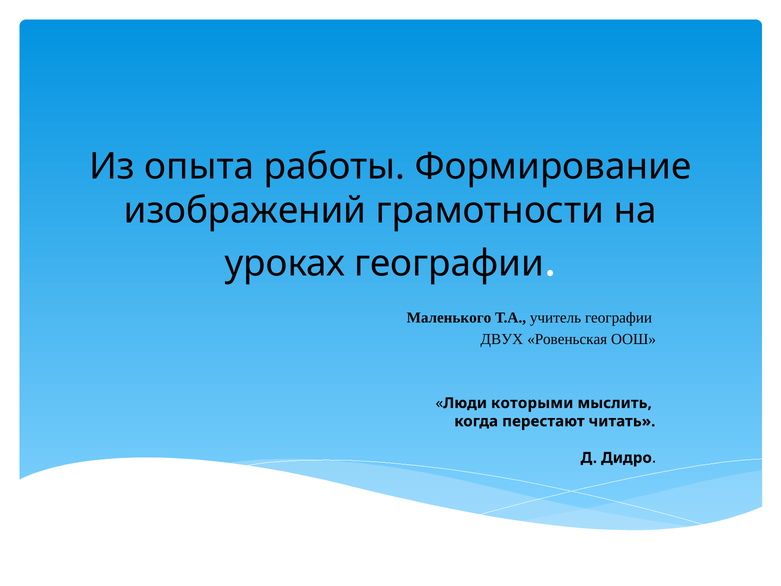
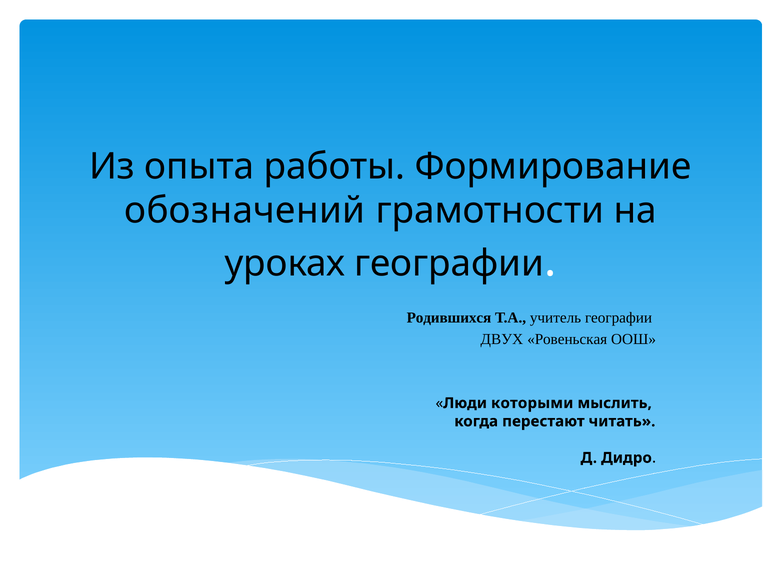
изображений: изображений -> обозначений (245, 211)
Маленького: Маленького -> Родившихся (449, 318)
